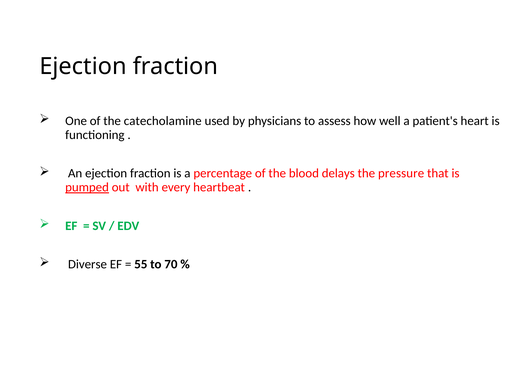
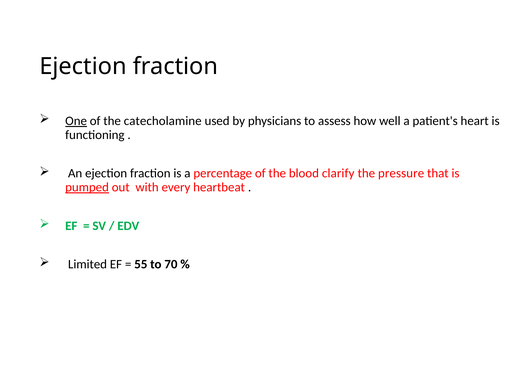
One underline: none -> present (76, 121)
delays: delays -> clarify (338, 173)
Diverse: Diverse -> Limited (88, 264)
